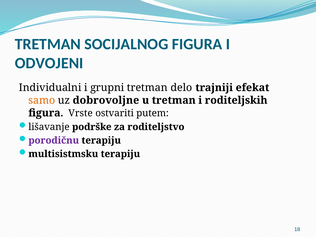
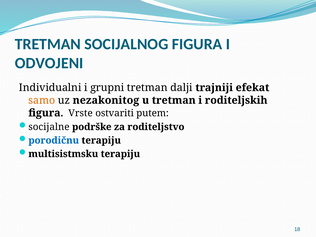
delo: delo -> dalji (181, 88)
dobrovoljne: dobrovoljne -> nezakonitog (106, 100)
lišavanje: lišavanje -> socijalne (49, 127)
porodičnu colour: purple -> blue (54, 140)
